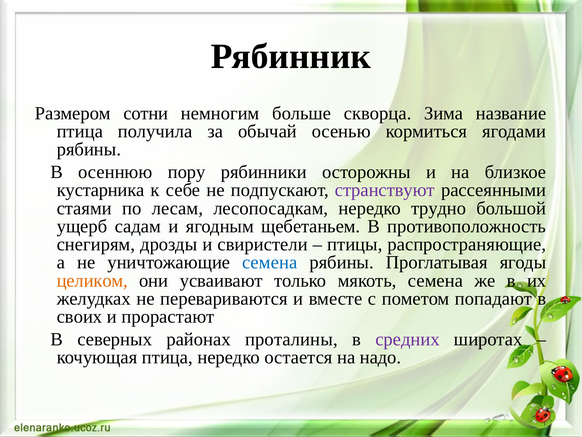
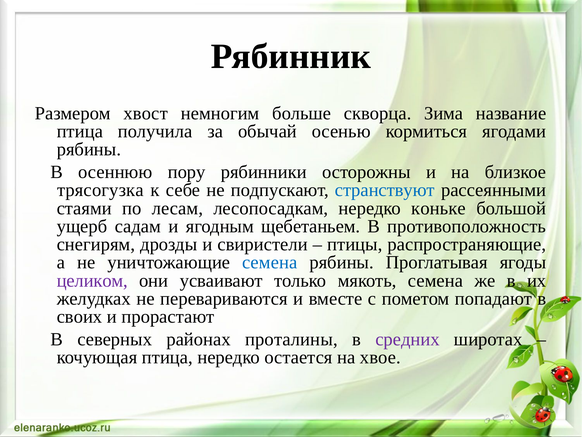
сотни: сотни -> хвост (146, 113)
кустарника: кустарника -> трясогузка (100, 190)
странствуют colour: purple -> blue (385, 190)
трудно: трудно -> коньке (439, 208)
целиком colour: orange -> purple (92, 280)
надо: надо -> хвое (380, 357)
